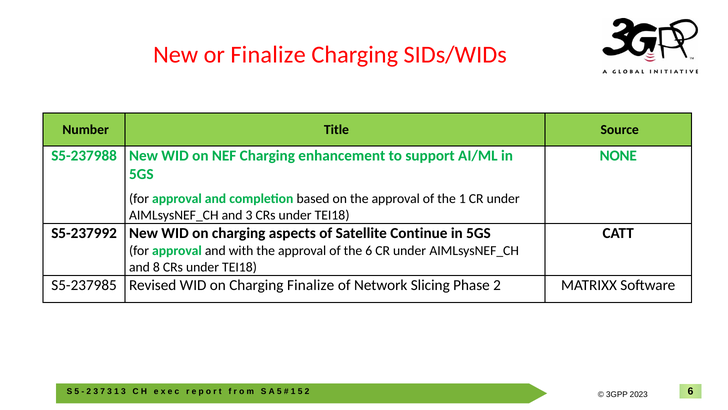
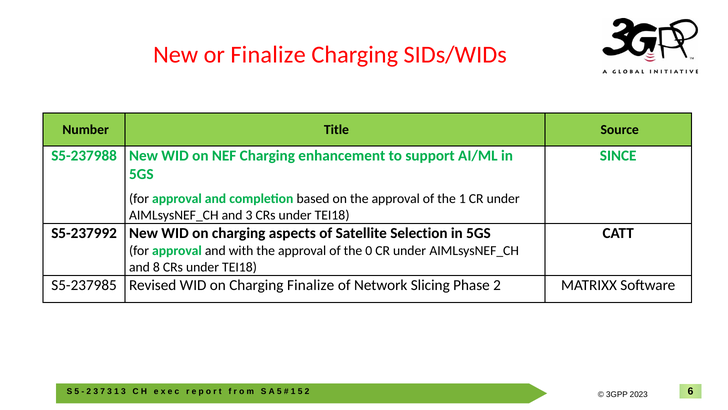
NONE: NONE -> SINCE (618, 155)
Continue: Continue -> Selection (419, 233)
the 6: 6 -> 0 (369, 250)
